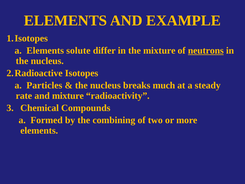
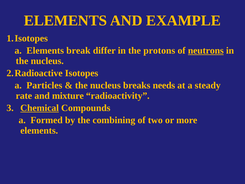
solute: solute -> break (78, 50)
the mixture: mixture -> protons (159, 50)
much: much -> needs (164, 85)
Chemical underline: none -> present (40, 108)
